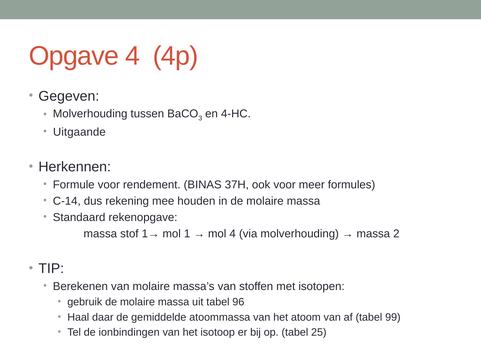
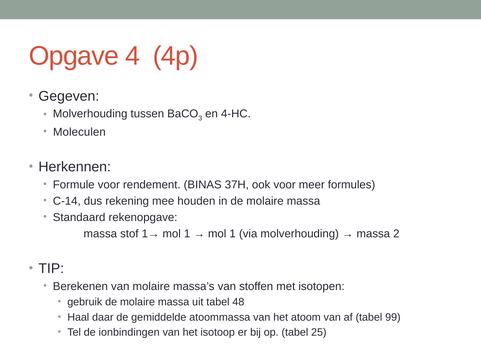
Uitgaande: Uitgaande -> Moleculen (79, 132)
4: 4 -> 1 (233, 233)
96: 96 -> 48 (238, 302)
